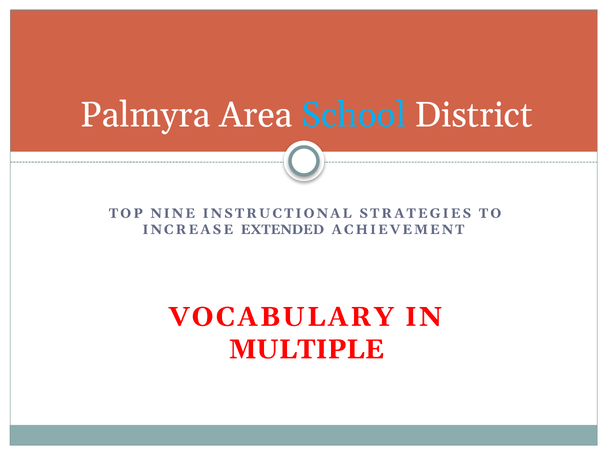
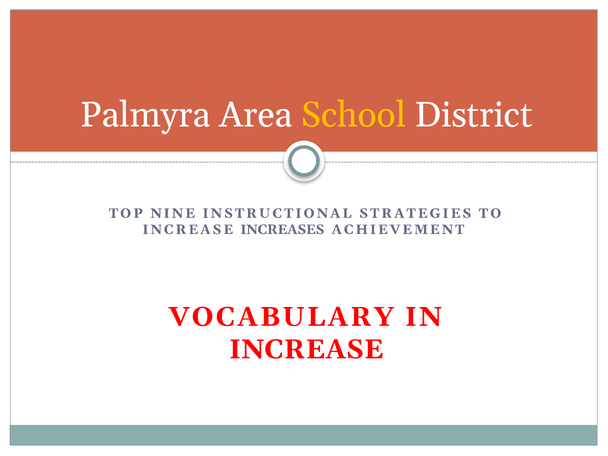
School colour: light blue -> yellow (354, 115)
EXTENDED: EXTENDED -> INCREASES (282, 230)
MULTIPLE: MULTIPLE -> INCREASE (306, 349)
